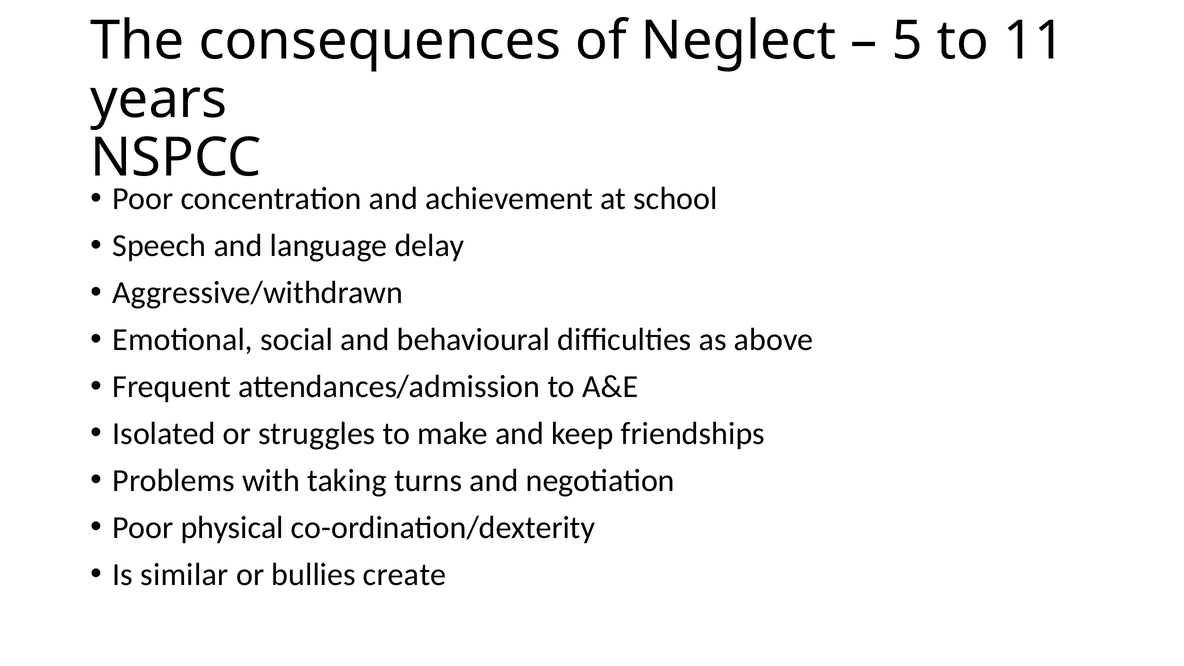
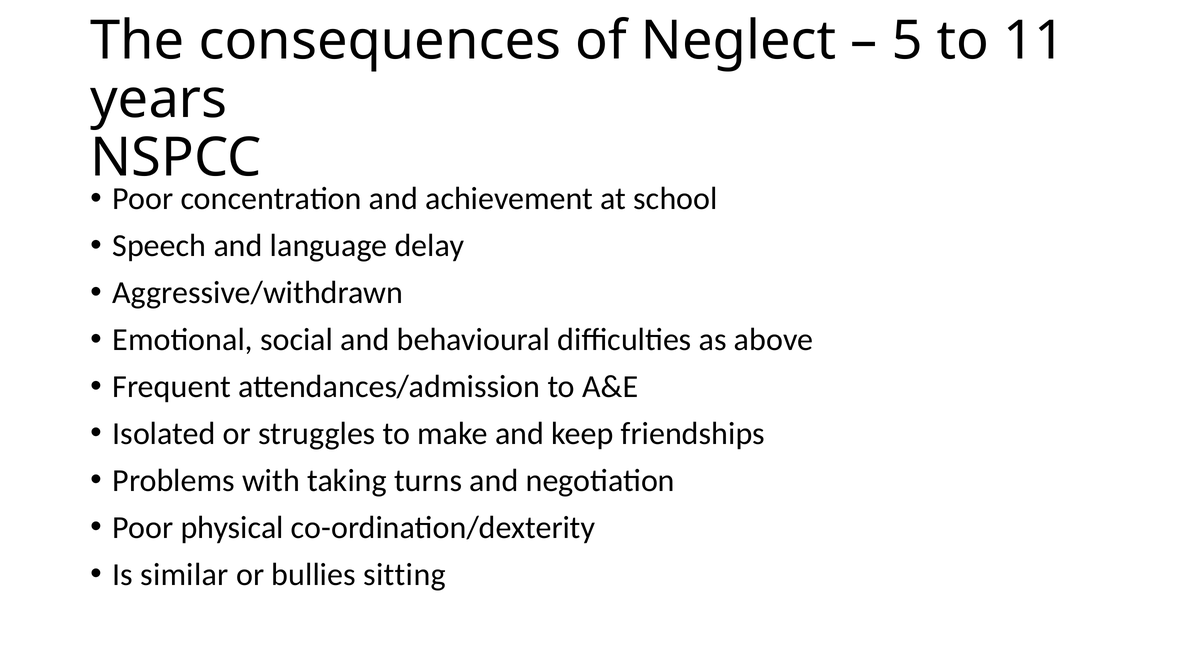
create: create -> sitting (405, 574)
